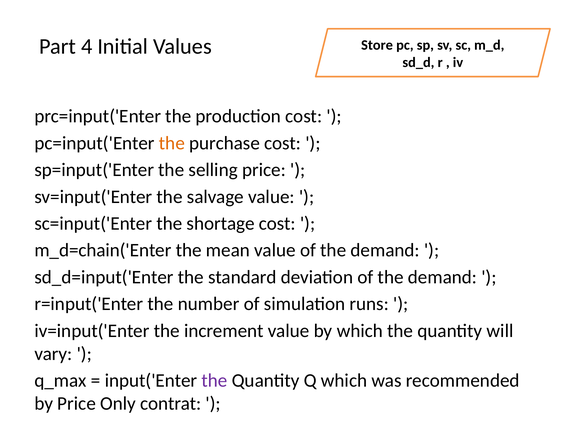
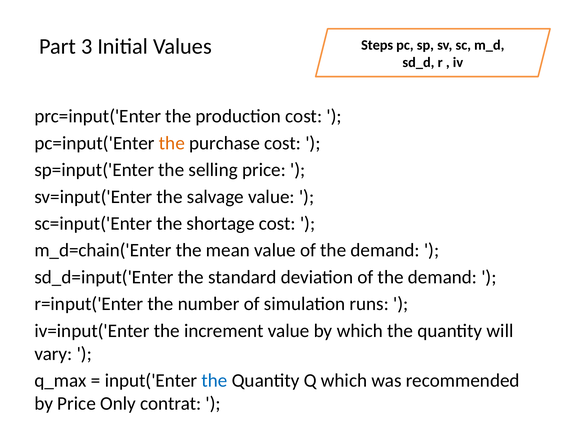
4: 4 -> 3 (87, 46)
Store: Store -> Steps (377, 45)
the colour: purple -> blue (215, 380)
